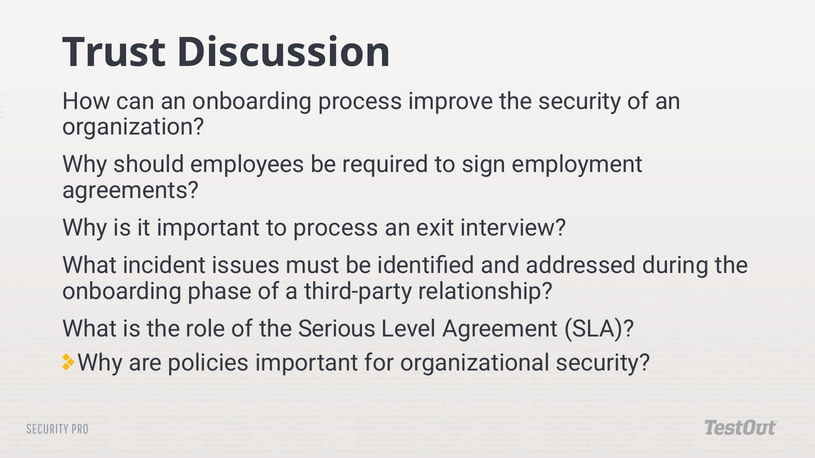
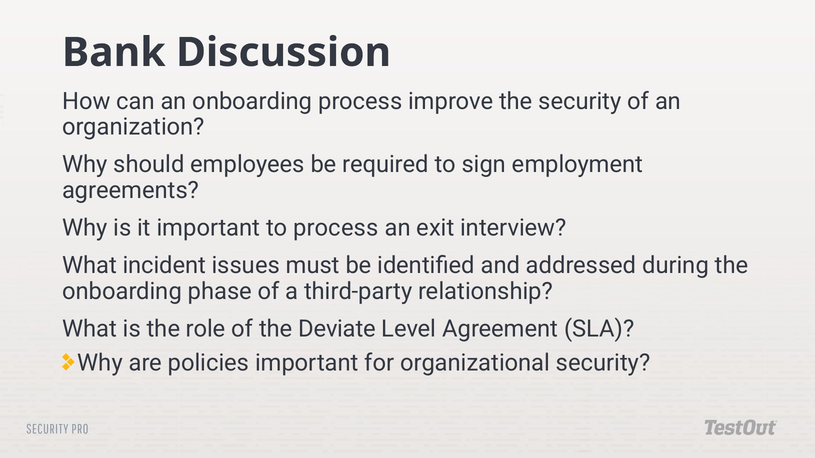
Trust: Trust -> Bank (114, 53)
Serious: Serious -> Deviate (337, 329)
